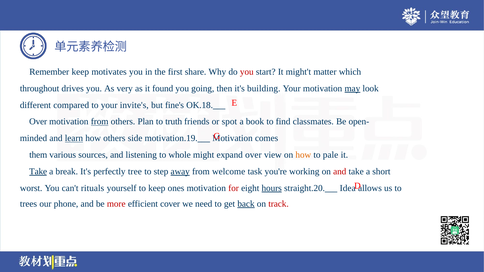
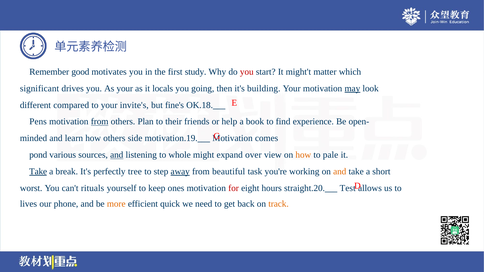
Remember keep: keep -> good (80, 72)
share: share -> study (196, 72)
throughout: throughout -> significant (40, 88)
As very: very -> your (125, 88)
found: found -> locals (163, 88)
Over: Over -> Pens (38, 122)
truth: truth -> their (174, 122)
spot: spot -> help (229, 122)
classmates: classmates -> experience (313, 122)
learn underline: present -> none (74, 138)
them: them -> pond (38, 155)
and underline: none -> present (117, 155)
welcome: welcome -> beautiful (229, 172)
and colour: red -> orange (340, 172)
hours underline: present -> none (272, 188)
Idea: Idea -> Test (348, 188)
trees: trees -> lives (28, 204)
more colour: red -> orange (116, 204)
cover: cover -> quick (170, 204)
back underline: present -> none (246, 204)
track colour: red -> orange (279, 204)
